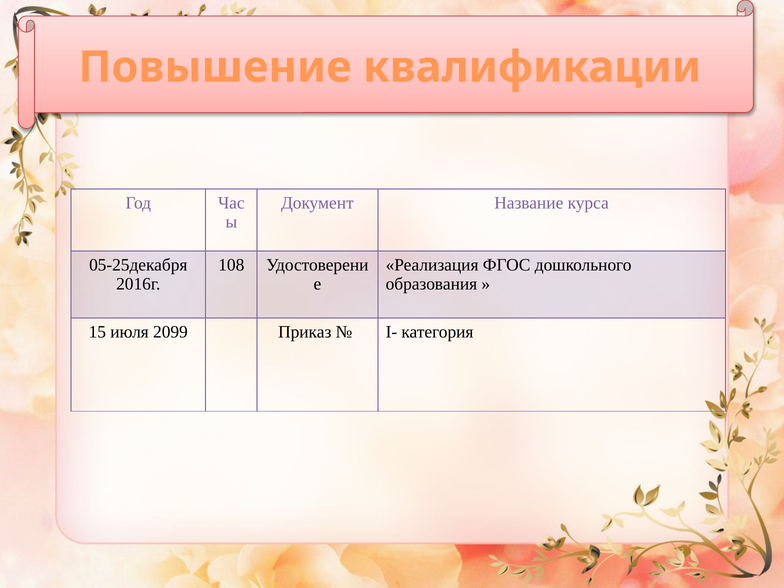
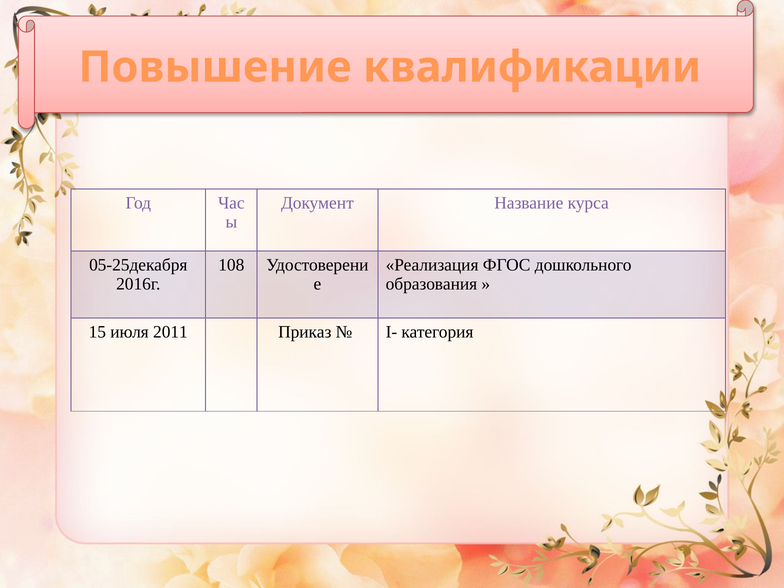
2099: 2099 -> 2011 (170, 332)
